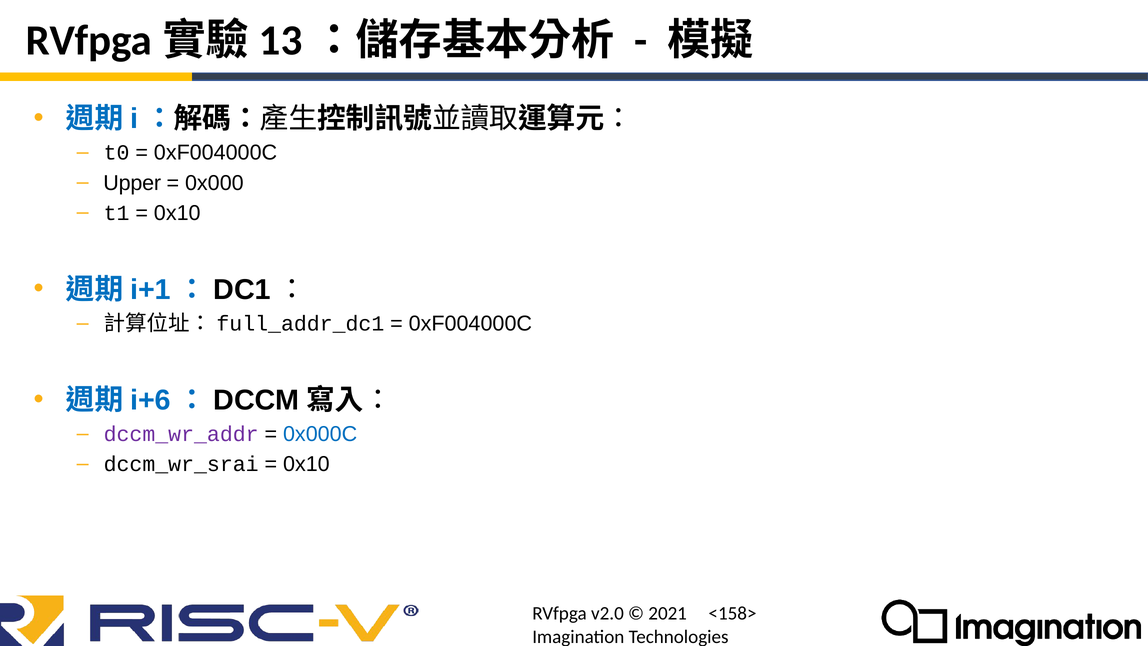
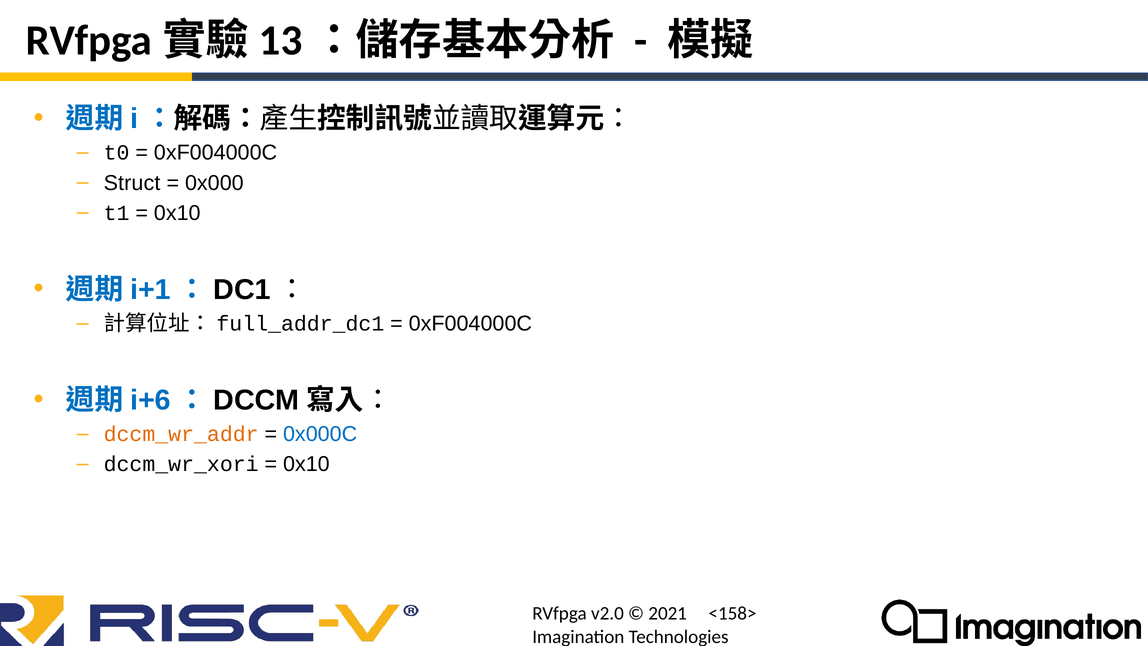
Upper: Upper -> Struct (132, 183)
dccm_wr_addr colour: purple -> orange (181, 434)
dccm_wr_srai: dccm_wr_srai -> dccm_wr_xori (181, 464)
